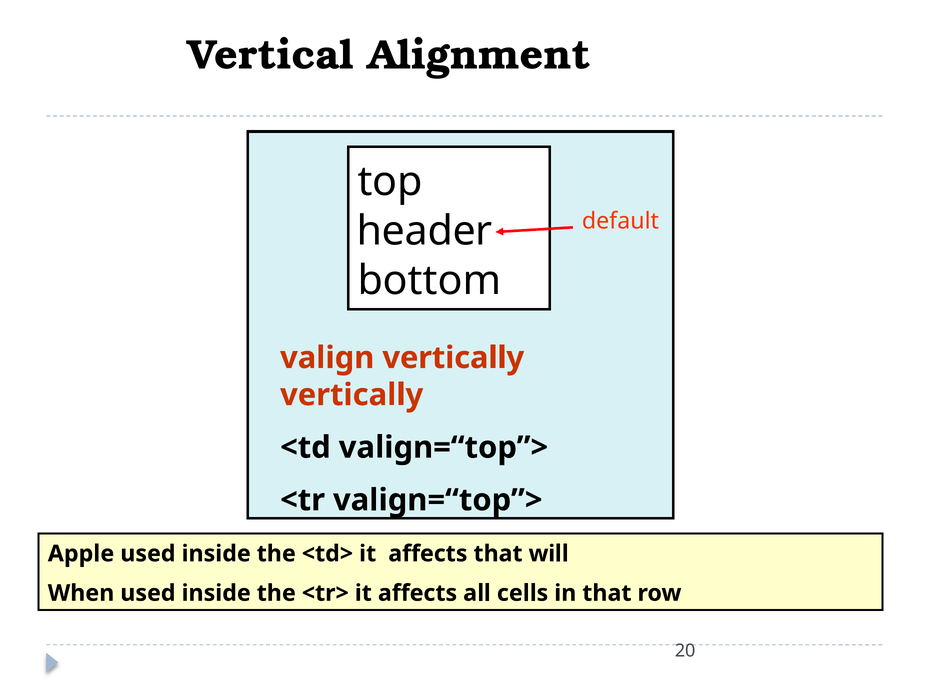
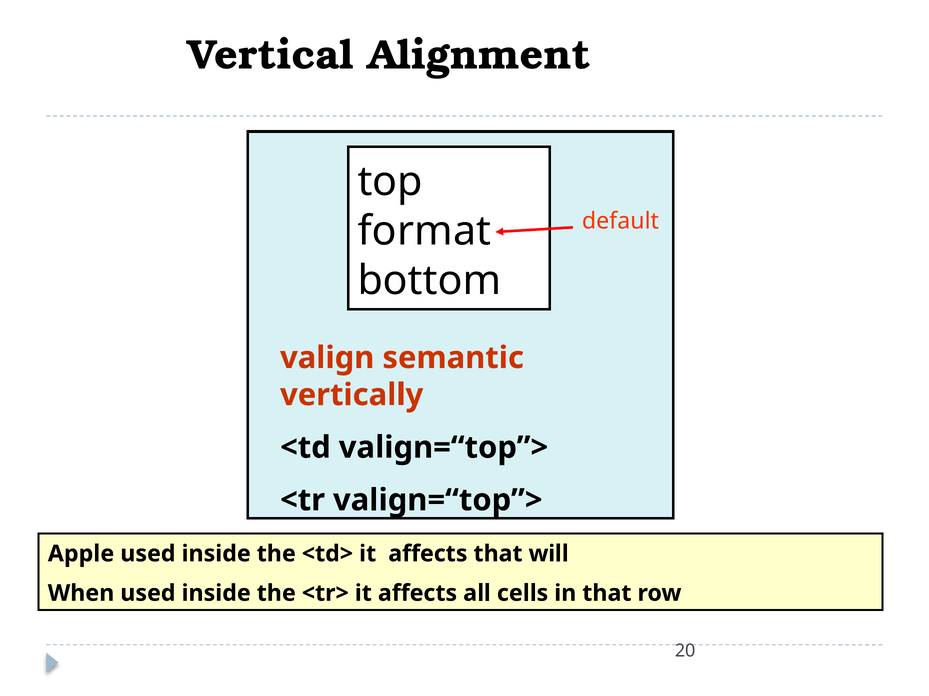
header: header -> format (424, 231)
valign vertically: vertically -> semantic (453, 358)
